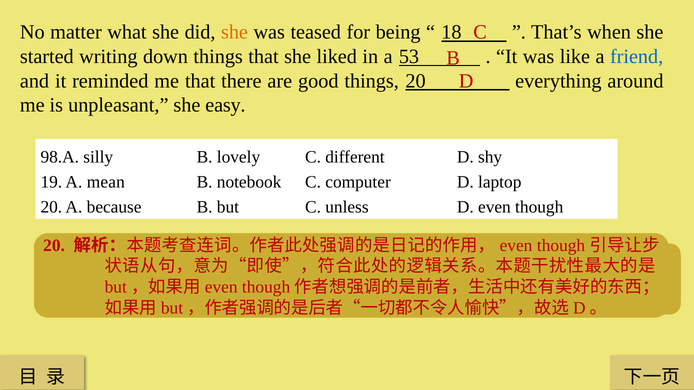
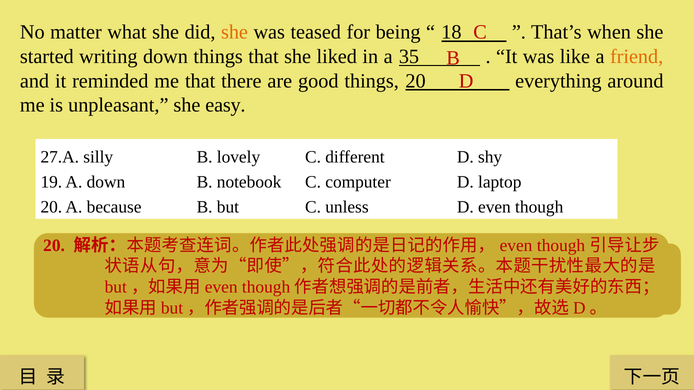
53: 53 -> 35 (409, 57)
friend colour: blue -> orange (637, 57)
98.A: 98.A -> 27.A (60, 157)
A mean: mean -> down (106, 182)
